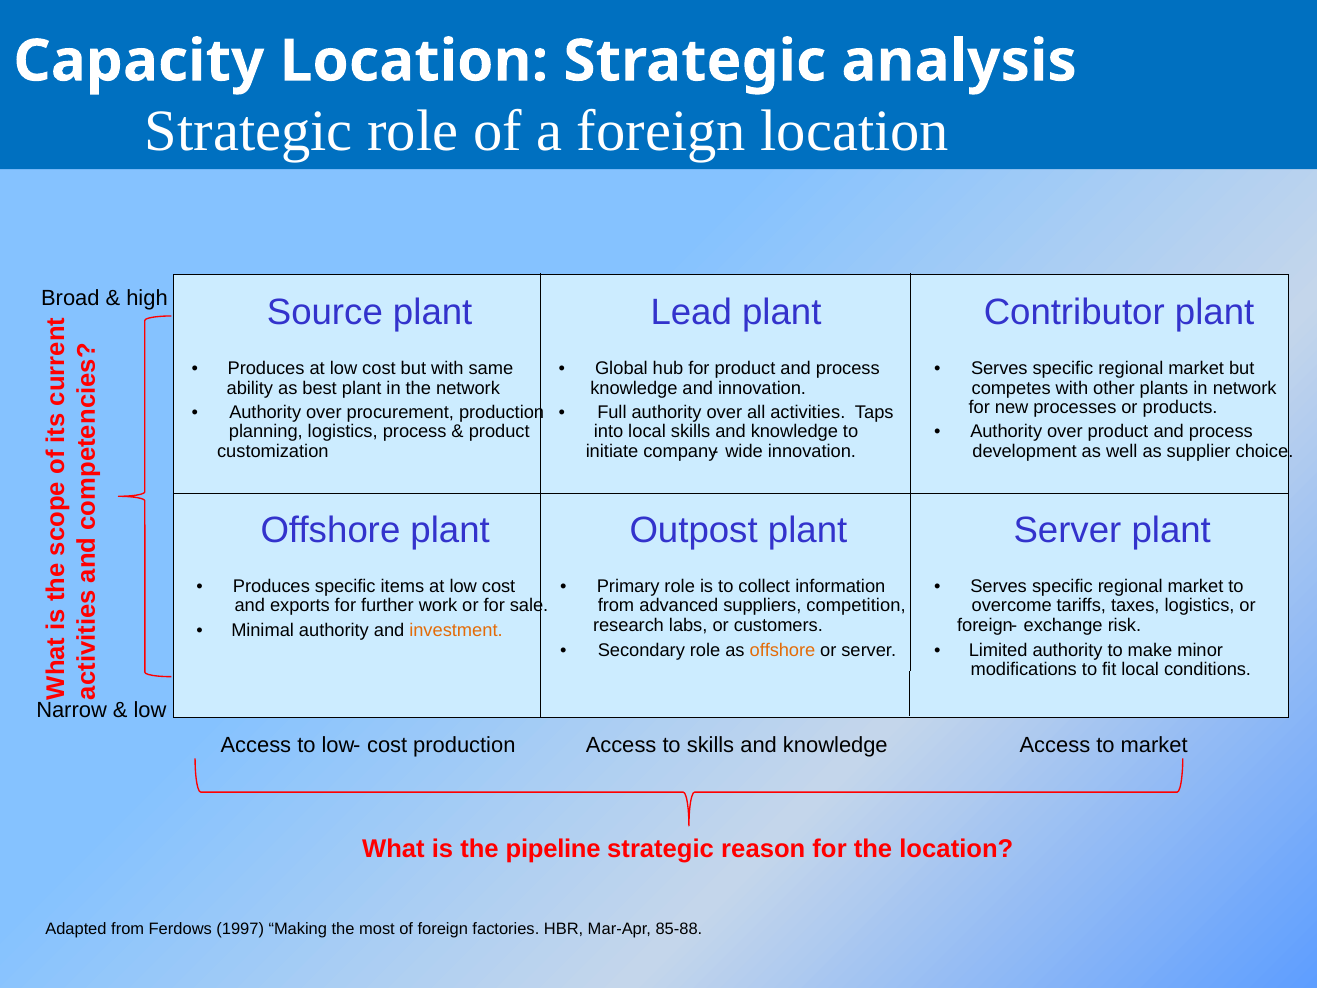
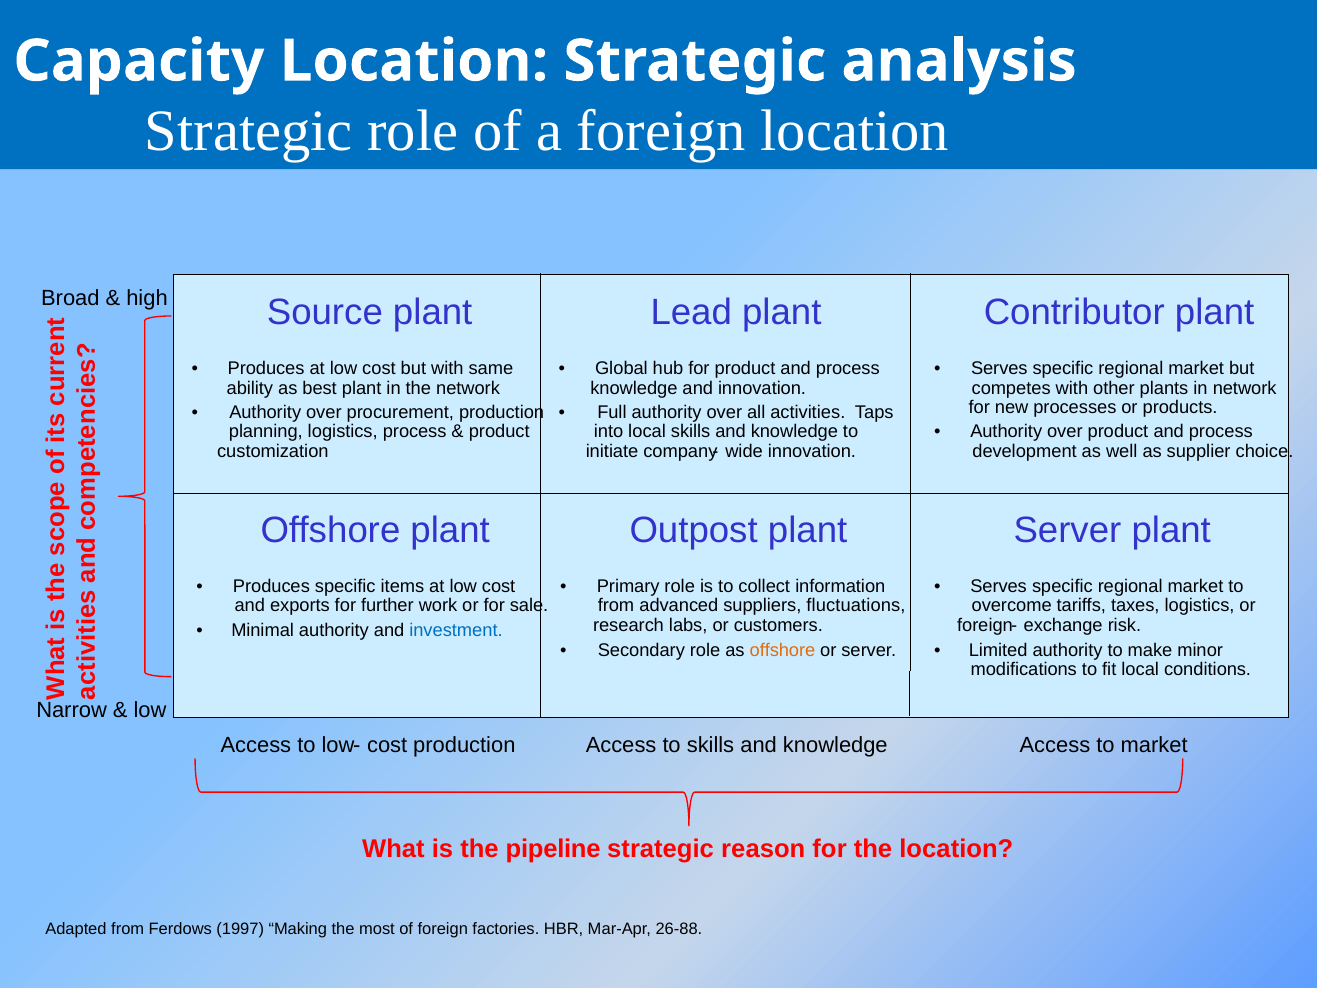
competition: competition -> fluctuations (856, 606)
investment colour: orange -> blue (456, 630)
85-88: 85-88 -> 26-88 (679, 929)
